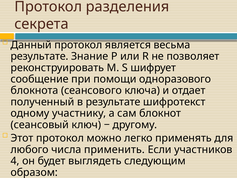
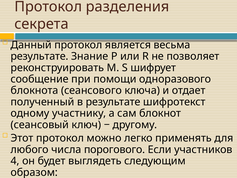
применить: применить -> порогового (115, 149)
